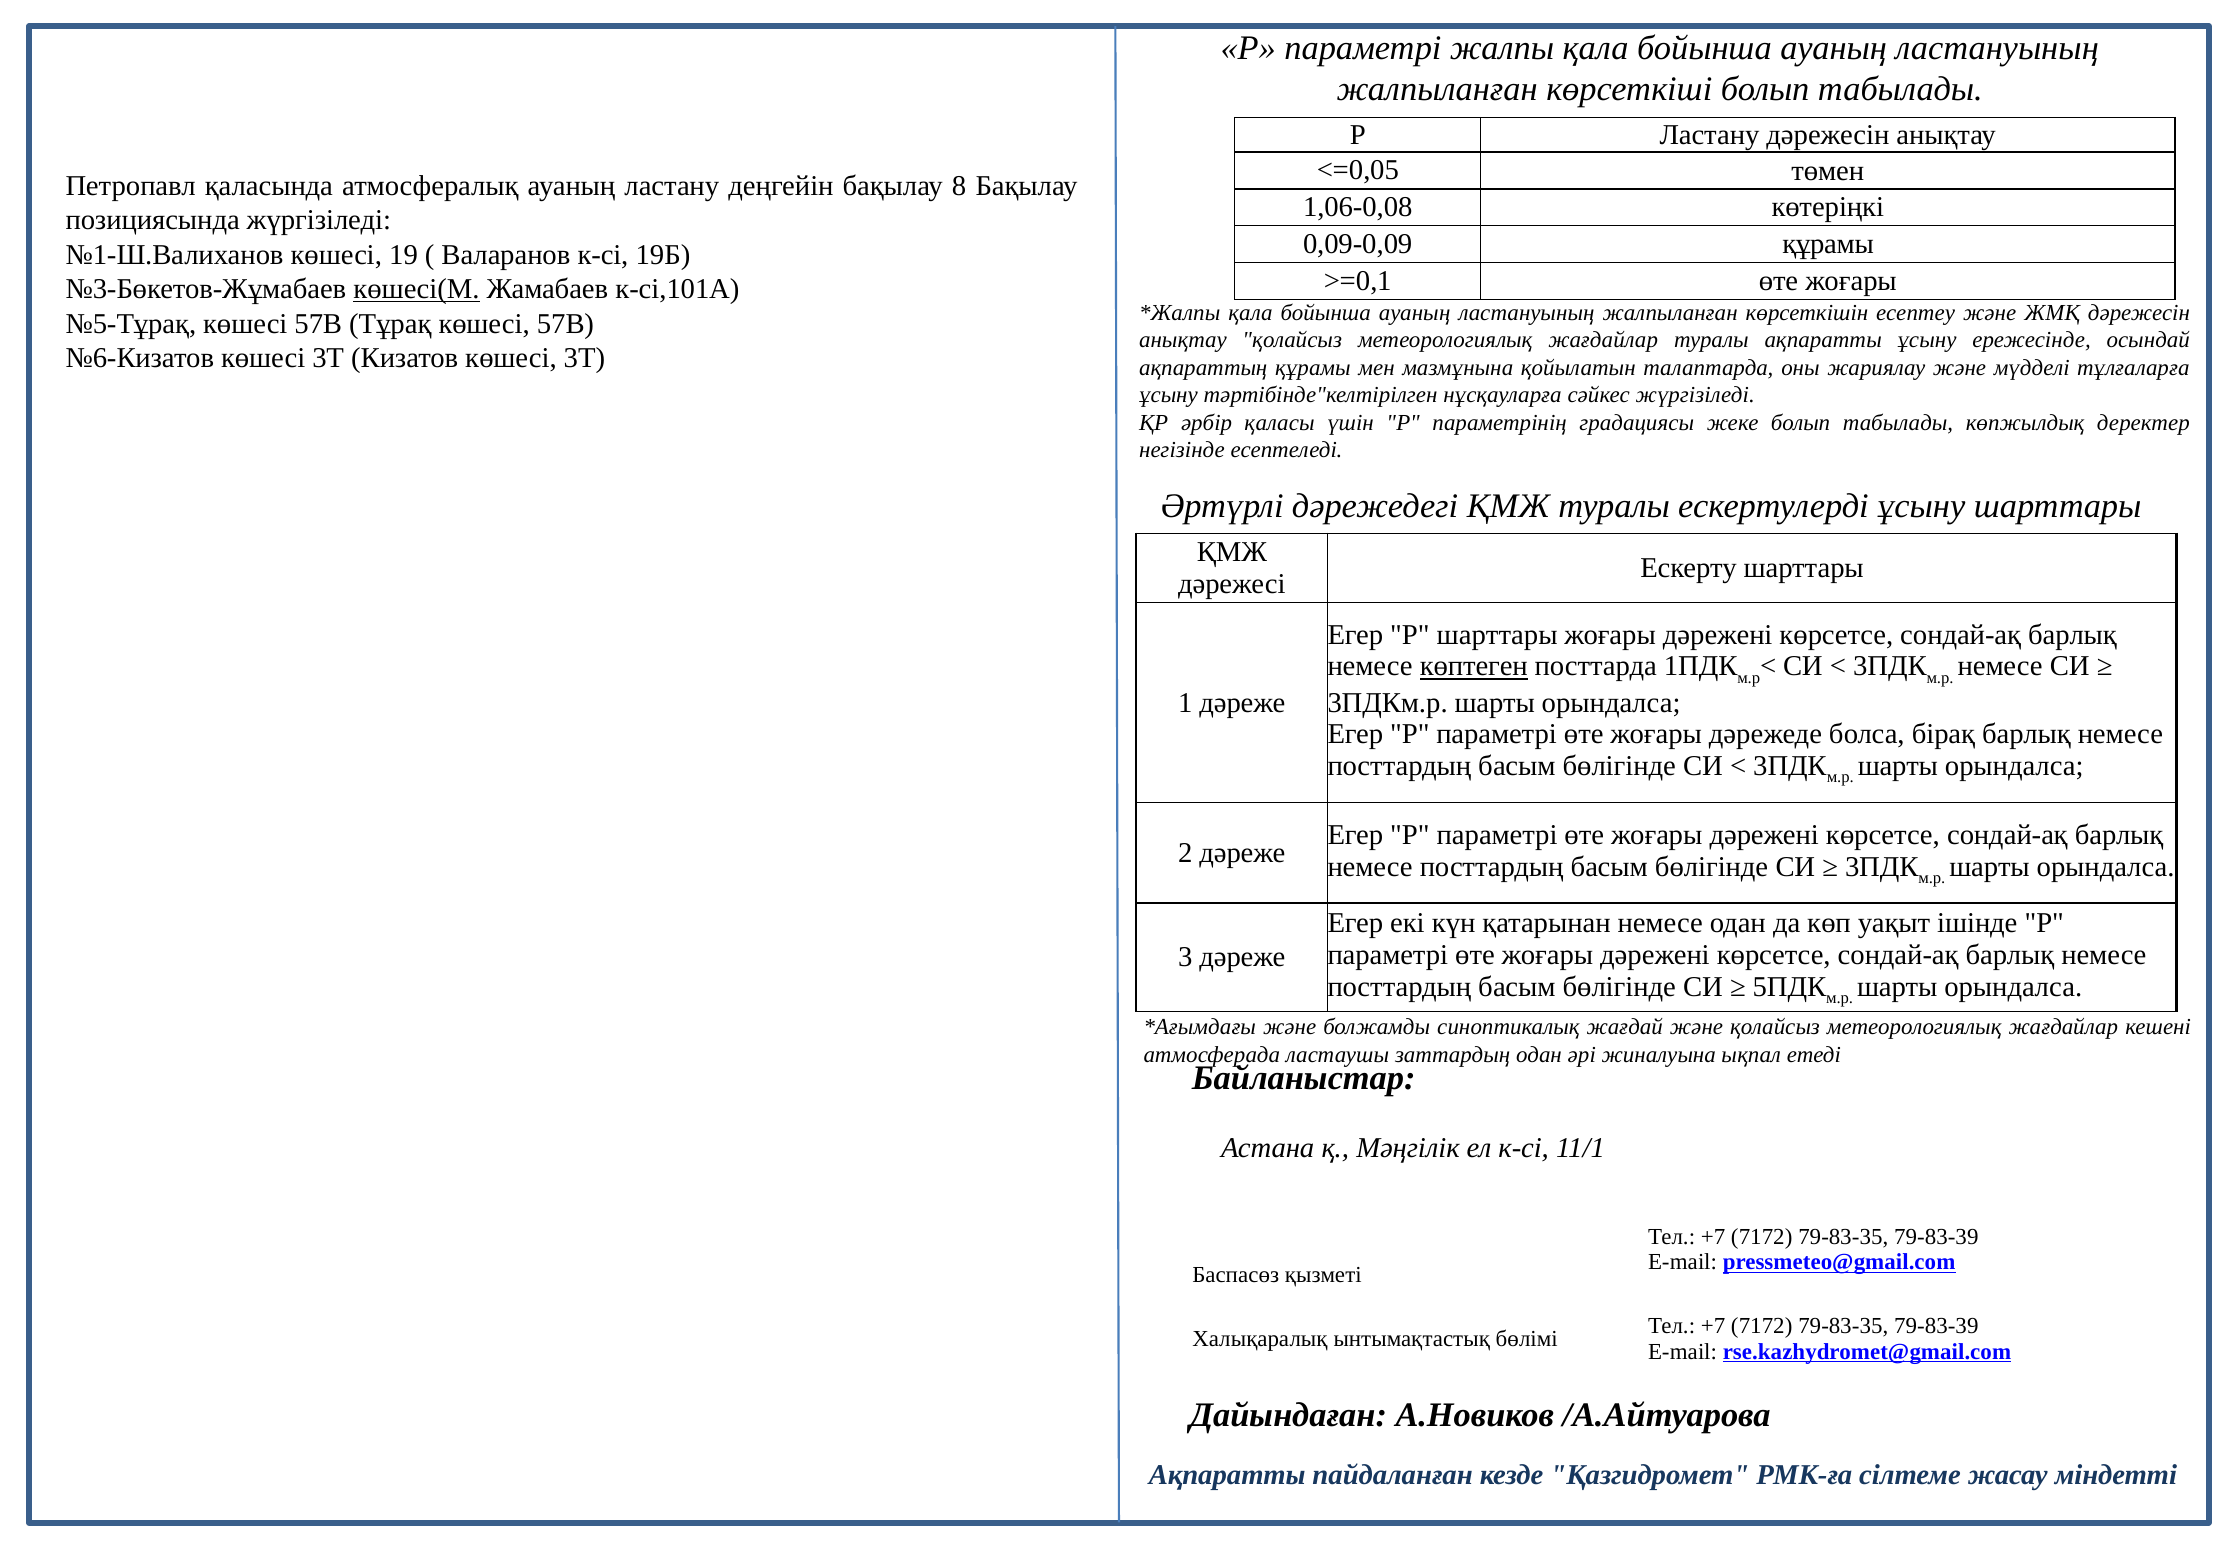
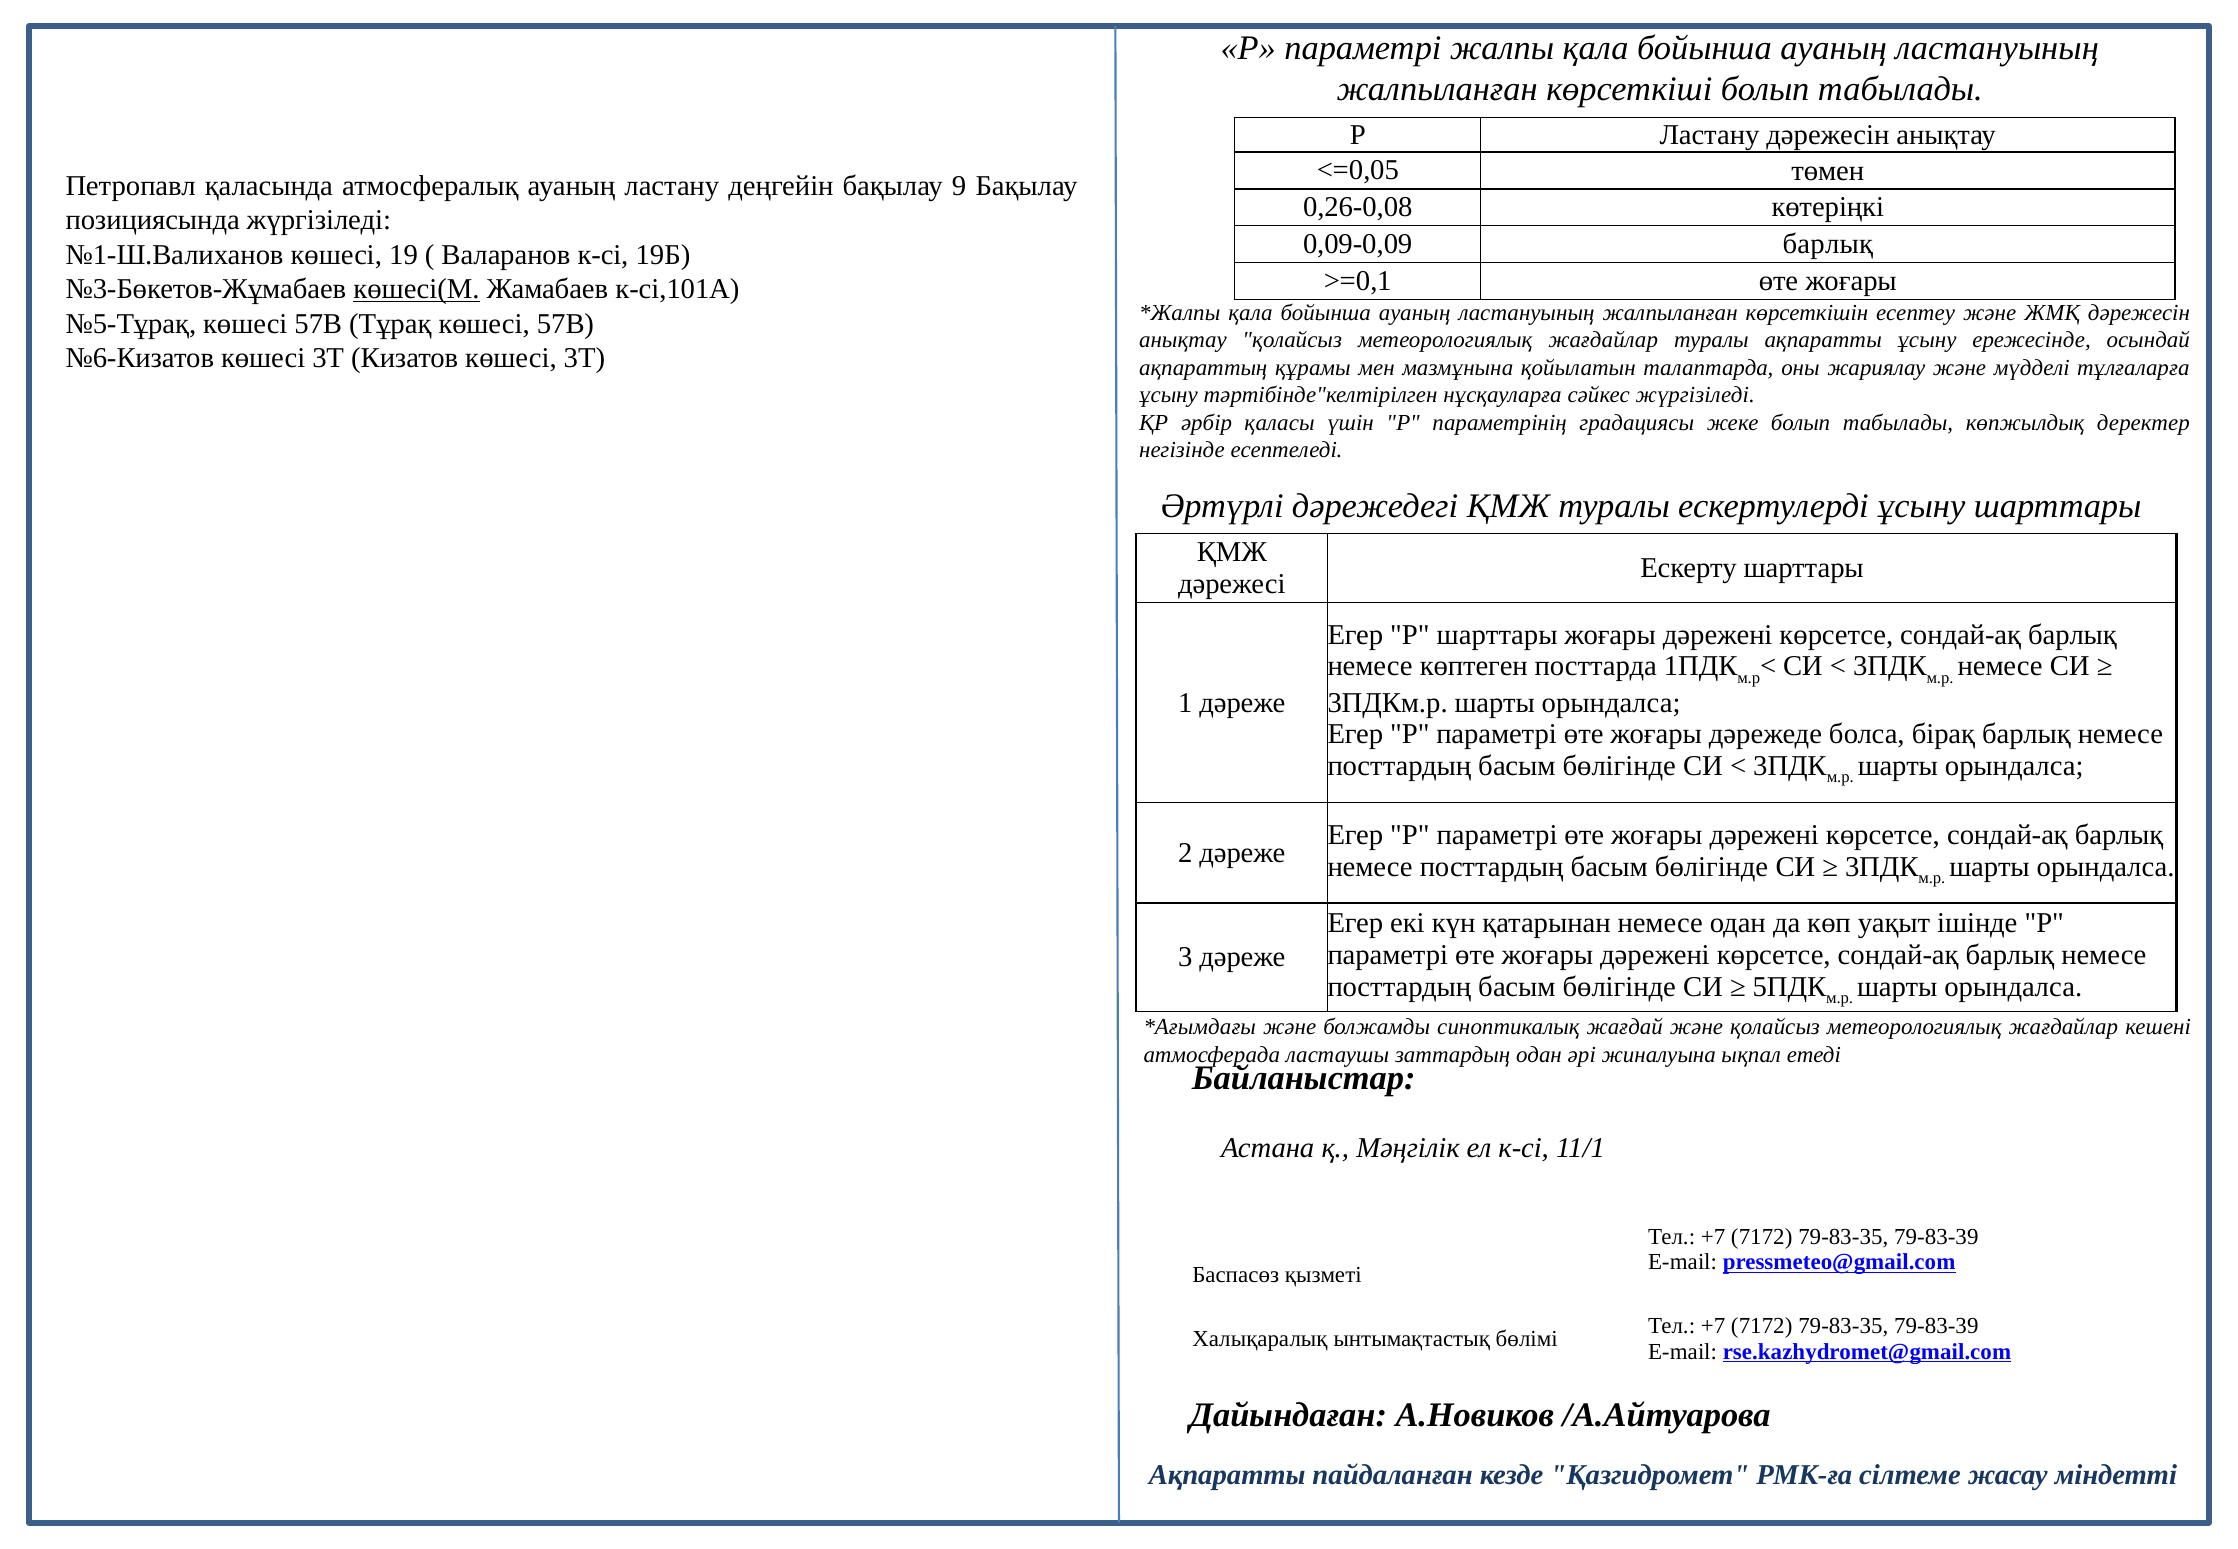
8: 8 -> 9 (959, 186)
1,06-0,08: 1,06-0,08 -> 0,26-0,08 (1358, 207)
0,09-0,09 құрамы: құрамы -> барлық (1828, 244)
көптеген underline: present -> none (1474, 667)
